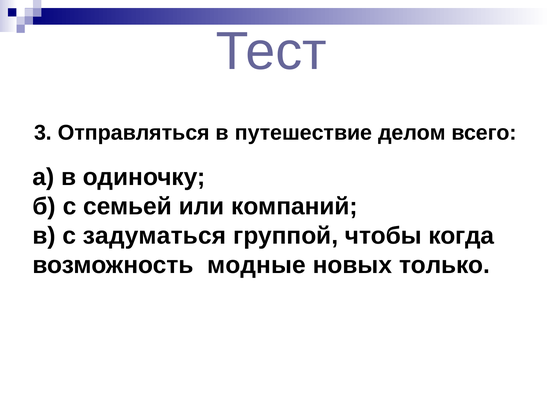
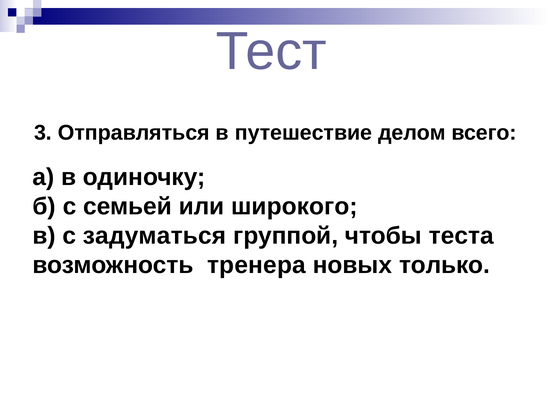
компаний: компаний -> широкого (294, 206)
когда: когда -> теста (461, 236)
модные: модные -> тренера (256, 265)
